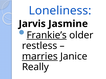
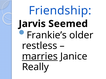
Loneliness: Loneliness -> Friendship (60, 11)
Jasmine: Jasmine -> Seemed (68, 24)
Frankie’s underline: present -> none (47, 35)
